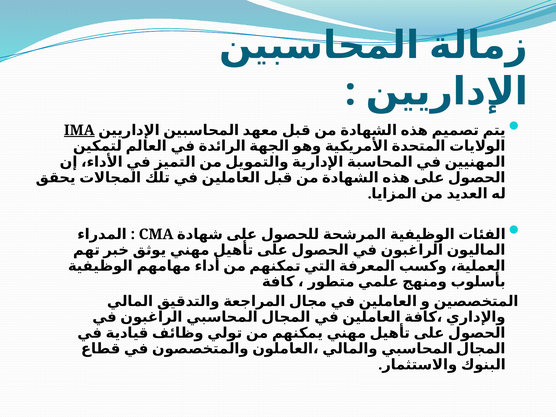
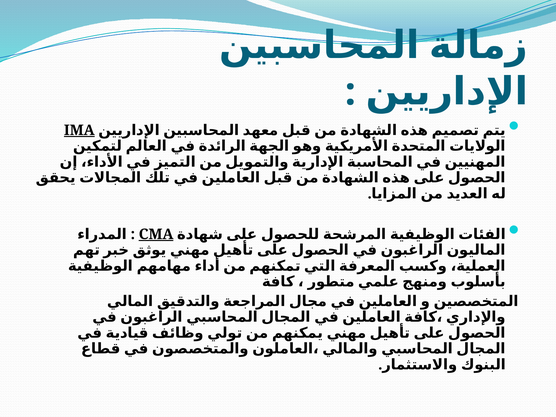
CMA underline: none -> present (156, 234)
